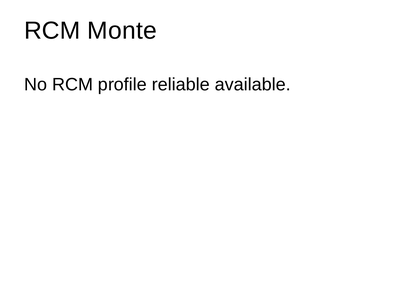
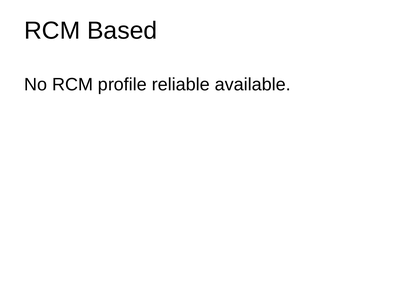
Monte: Monte -> Based (122, 31)
